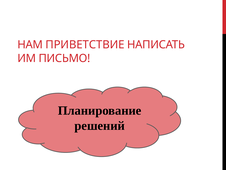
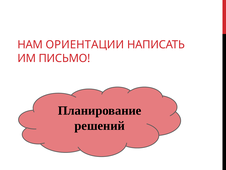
ПРИВЕТСТВИЕ: ПРИВЕТСТВИЕ -> ОРИЕНТАЦИИ (85, 45)
